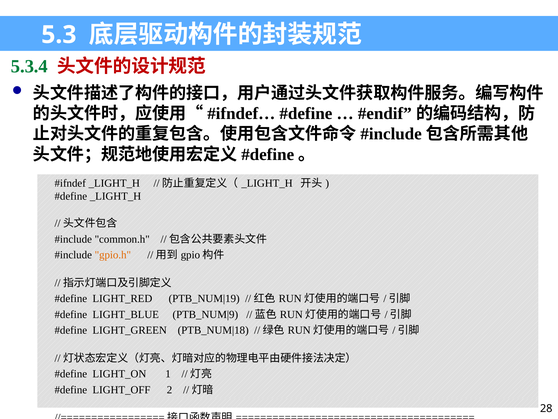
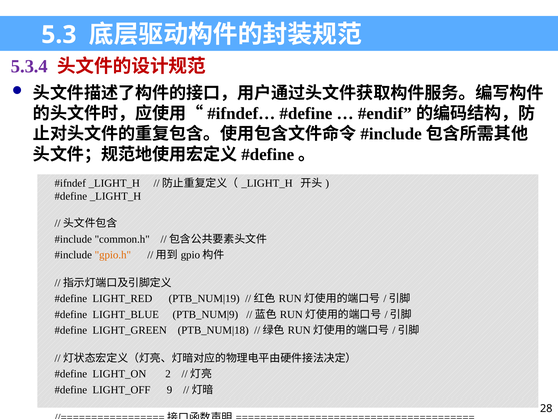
5.3.4 colour: green -> purple (29, 66)
1: 1 -> 2 (168, 374)
2: 2 -> 9 (170, 389)
